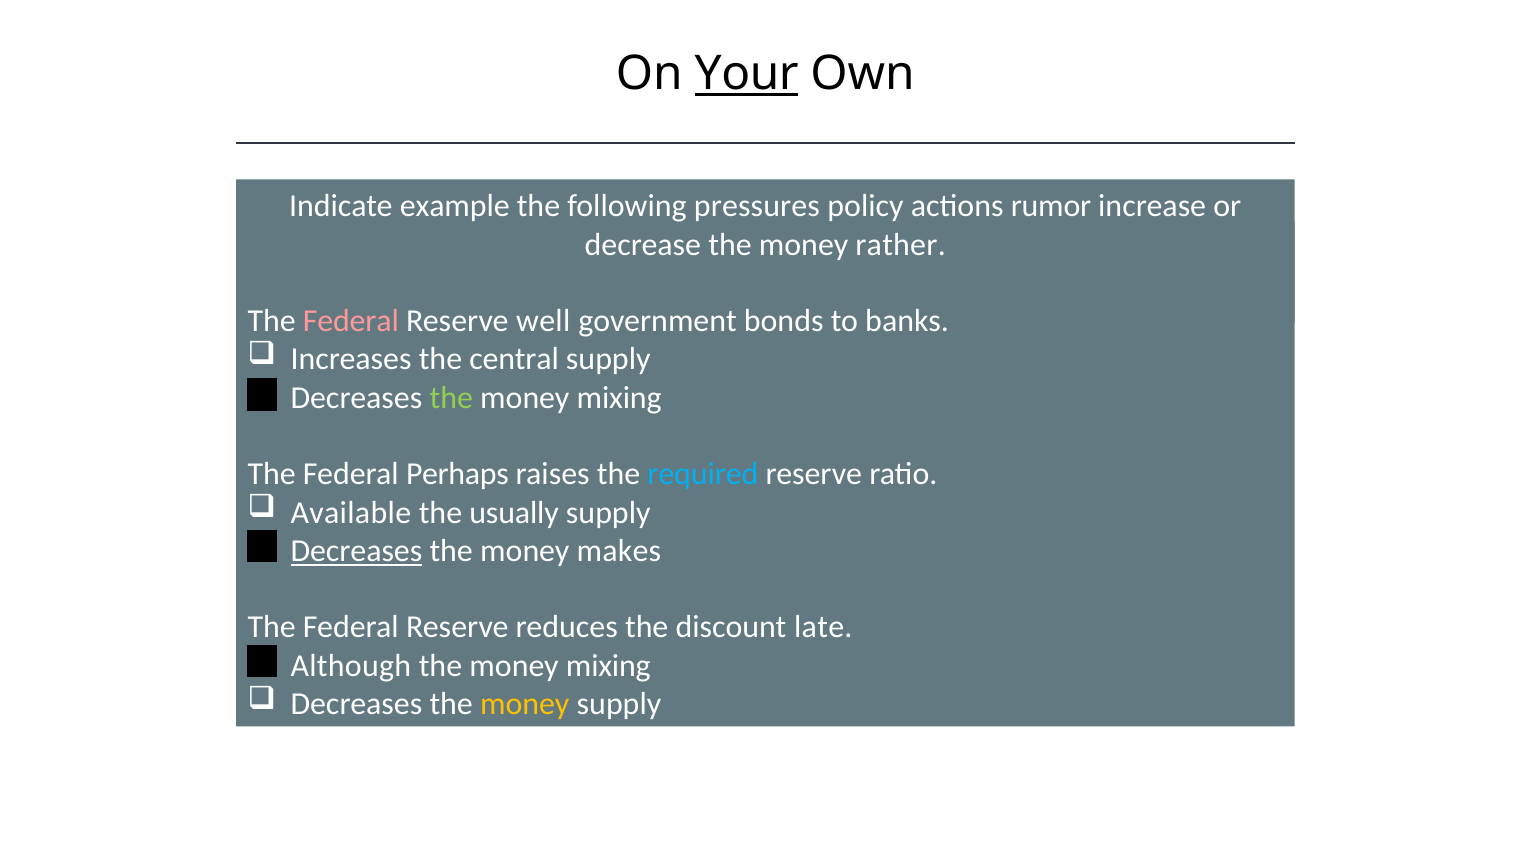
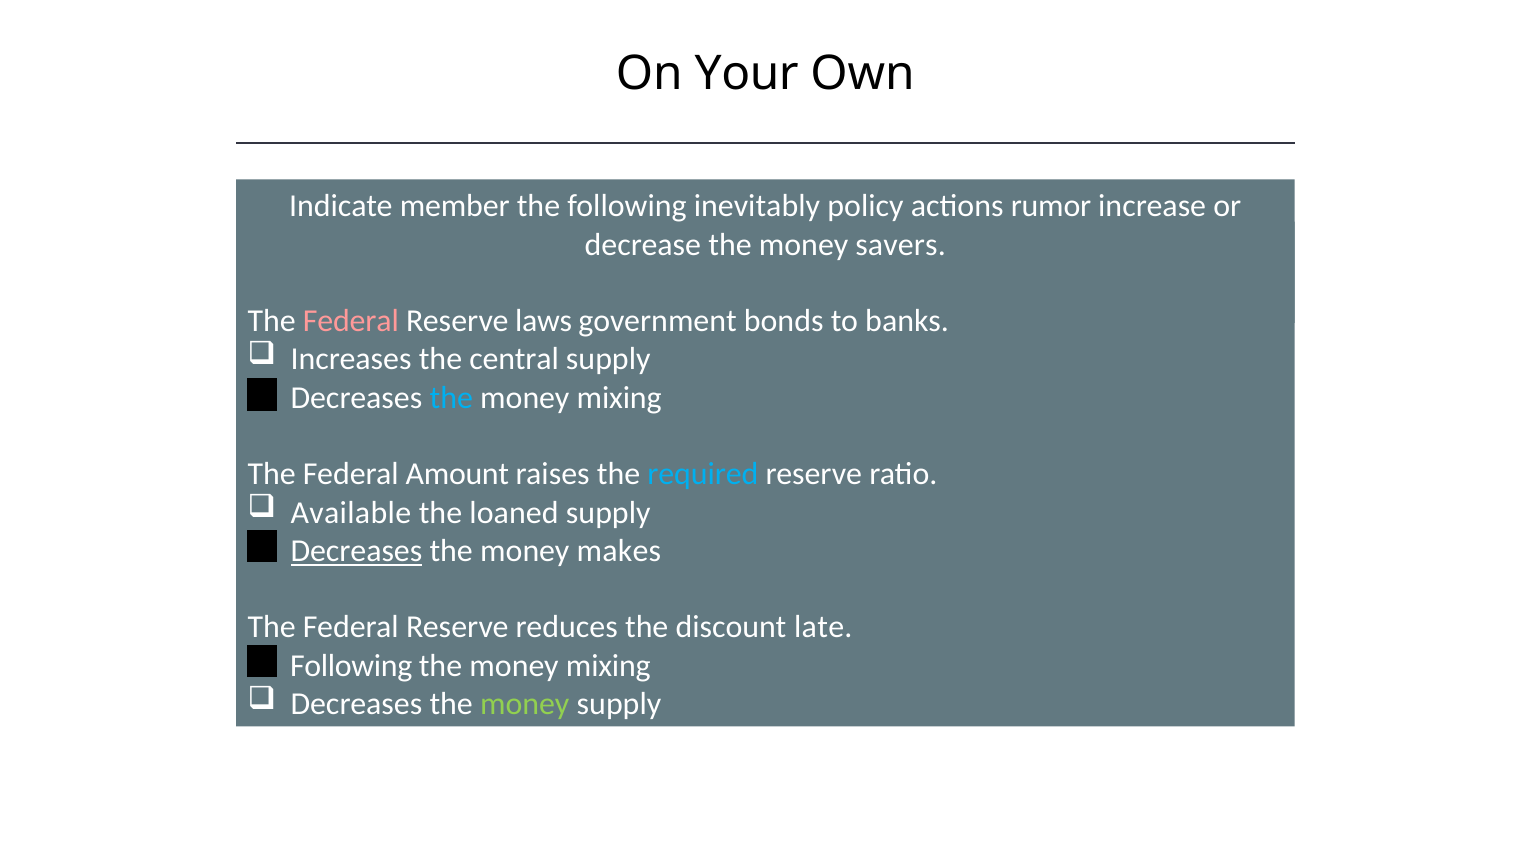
Your underline: present -> none (747, 74)
example: example -> member (455, 206)
pressures: pressures -> inevitably (757, 206)
rather: rather -> savers (901, 245)
well: well -> laws (544, 321)
the colour: light green -> light blue (451, 398)
Perhaps: Perhaps -> Amount (457, 474)
usually: usually -> loaned (514, 513)
Although: Although -> Following (351, 666)
money colour: yellow -> light green (525, 704)
